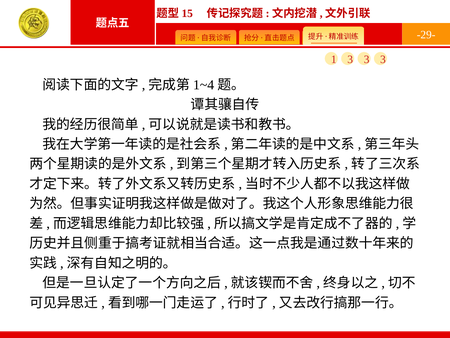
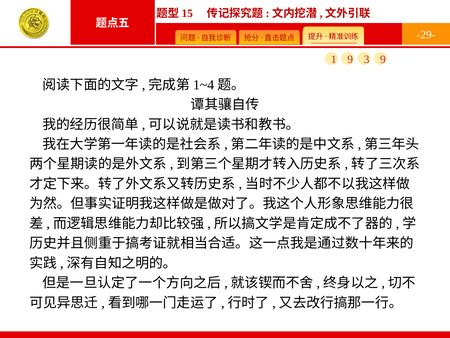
1 3: 3 -> 9 (350, 59)
3: 3 -> 9 (383, 59)
